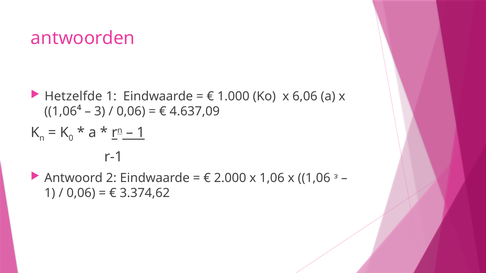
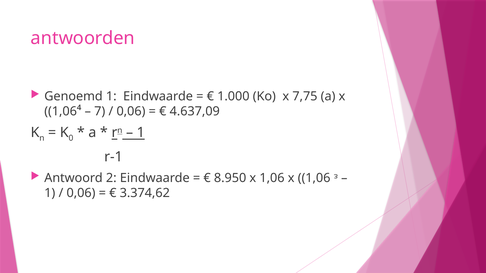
Hetzelfde: Hetzelfde -> Genoemd (74, 96)
6,06: 6,06 -> 7,75 (305, 96)
3: 3 -> 7 (100, 112)
2.000: 2.000 -> 8.950 (230, 178)
